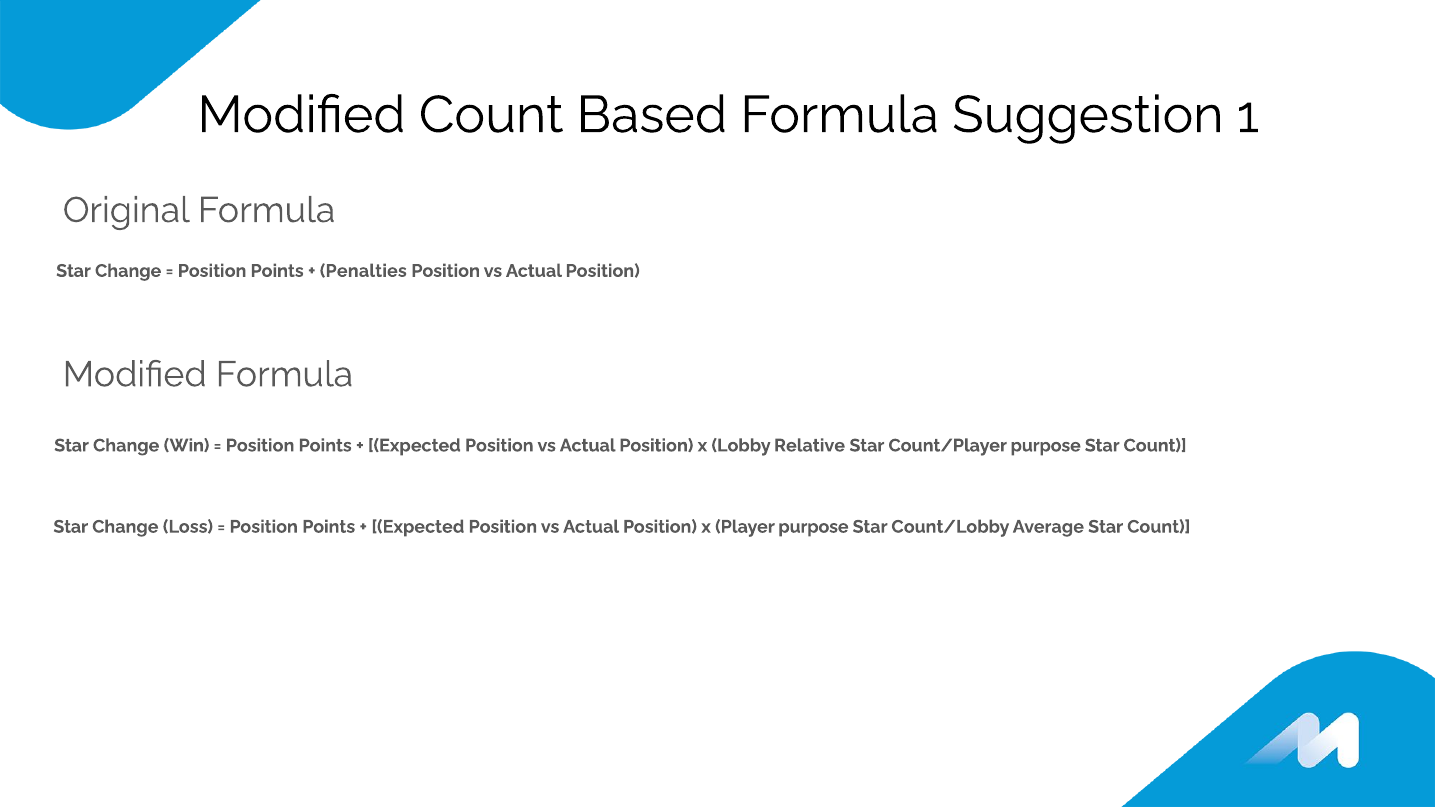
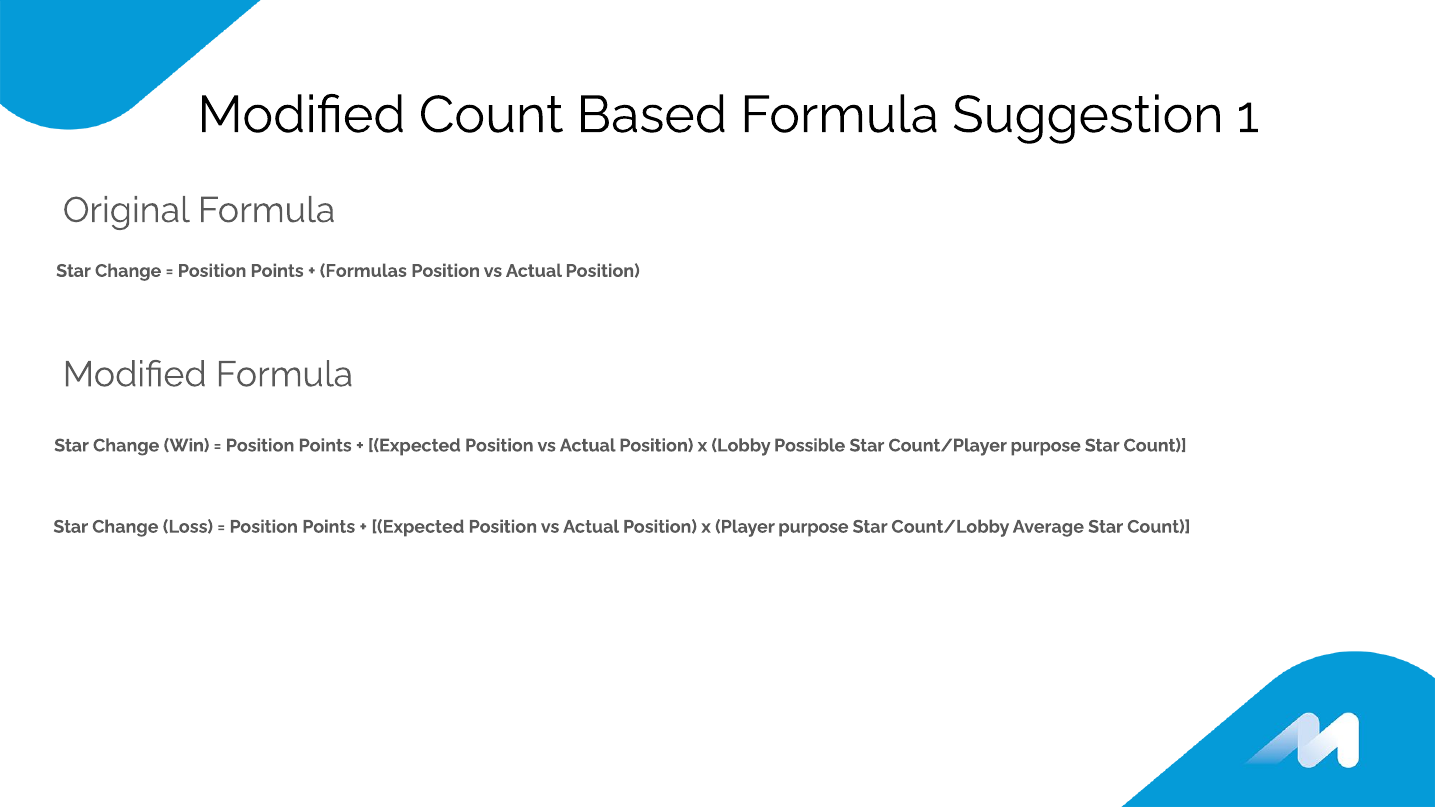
Penalties: Penalties -> Formulas (363, 271)
Relative: Relative -> Possible (810, 446)
